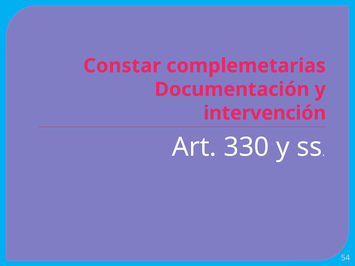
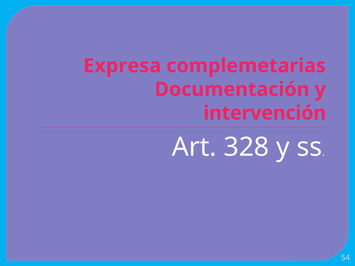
Constar: Constar -> Expresa (122, 66)
330: 330 -> 328 (246, 147)
